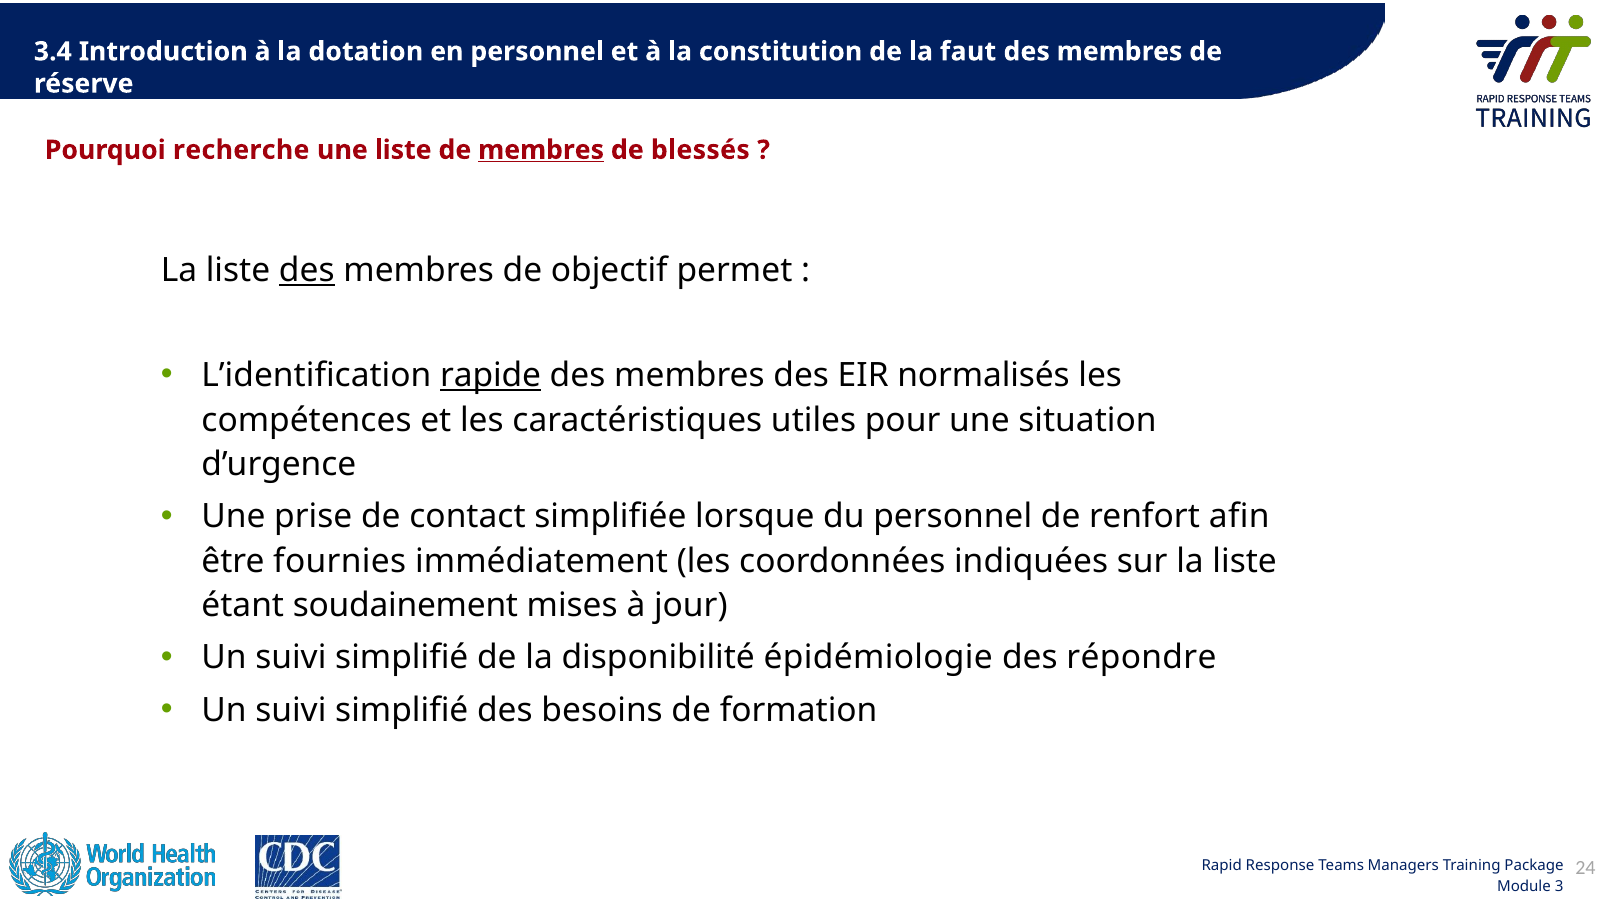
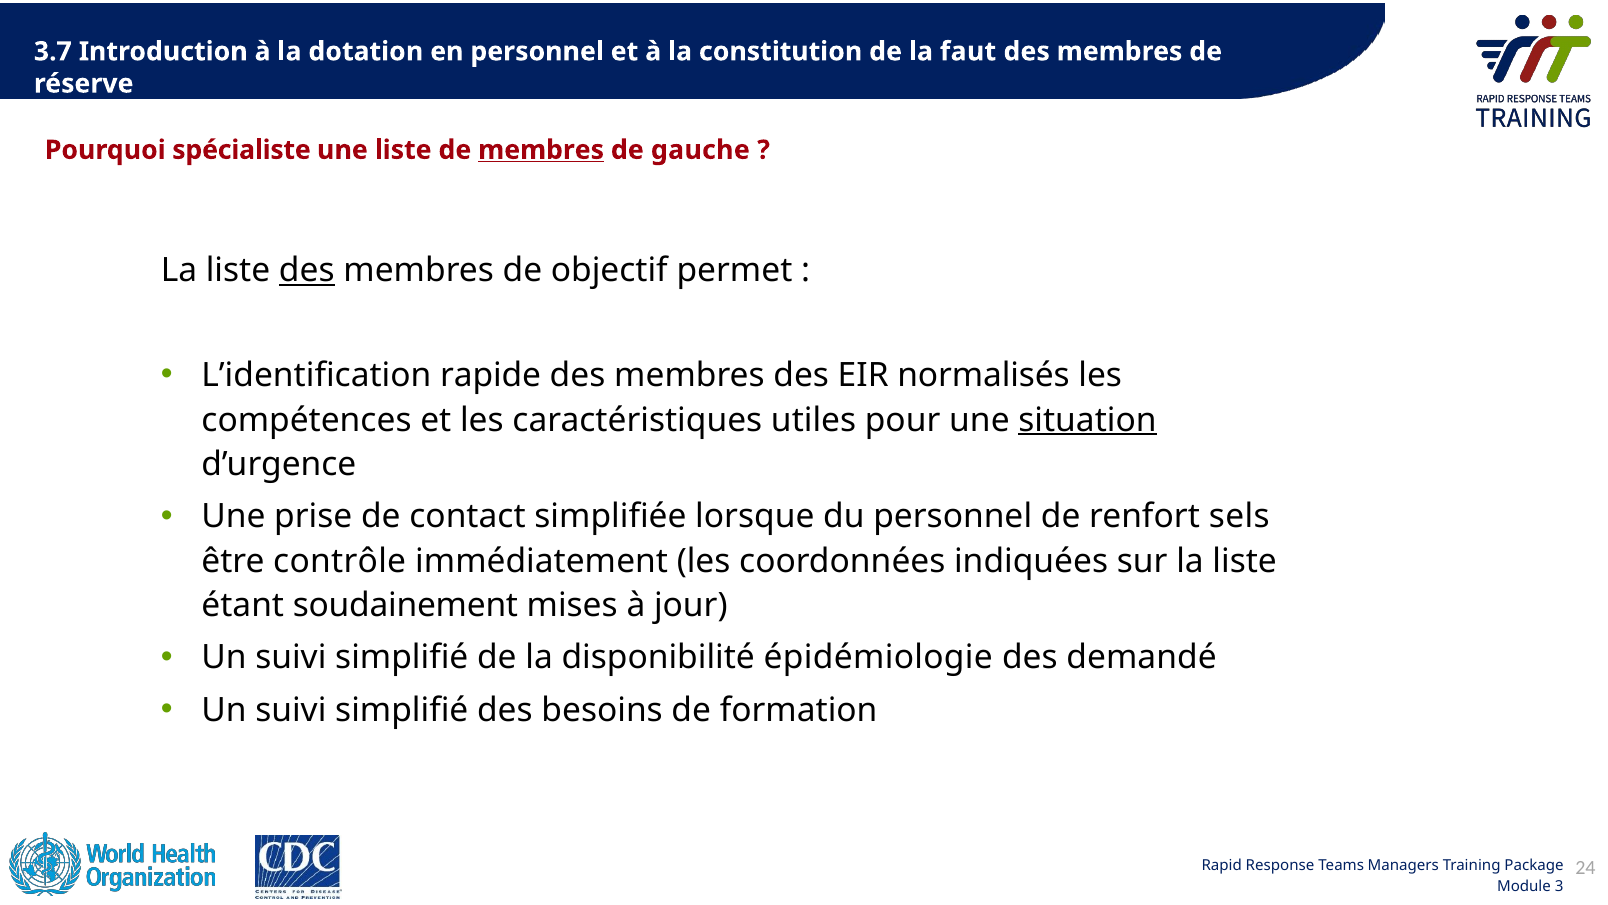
3.4: 3.4 -> 3.7 (53, 52)
recherche: recherche -> spécialiste (241, 150)
blessés: blessés -> gauche (700, 150)
rapide underline: present -> none (491, 376)
situation underline: none -> present (1087, 420)
afin: afin -> sels (1239, 517)
fournies: fournies -> contrôle (340, 561)
répondre: répondre -> demandé (1142, 658)
